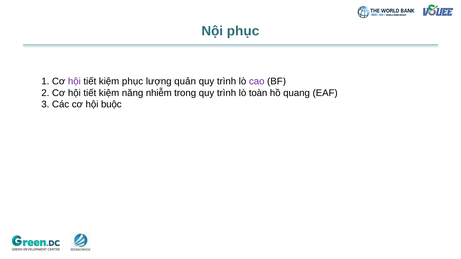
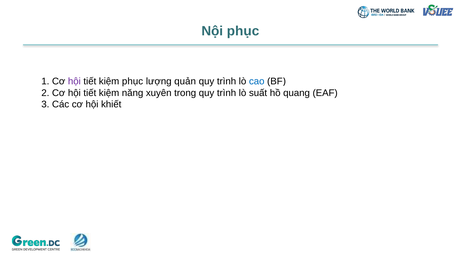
cao colour: purple -> blue (257, 82)
nhiễm: nhiễm -> xuyên (159, 93)
toàn: toàn -> suất (258, 93)
buộc: buộc -> khiết (111, 105)
